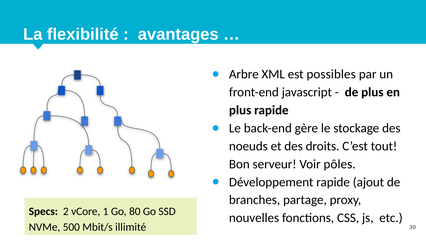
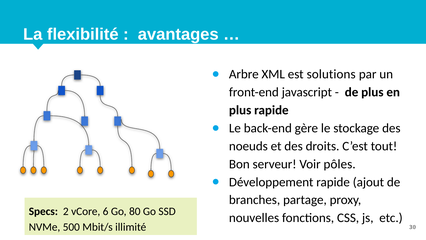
possibles: possibles -> solutions (331, 74)
1: 1 -> 6 (106, 211)
